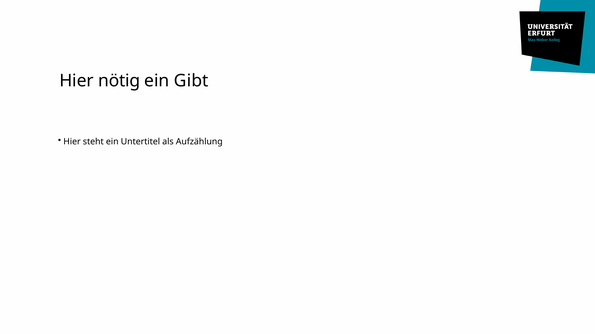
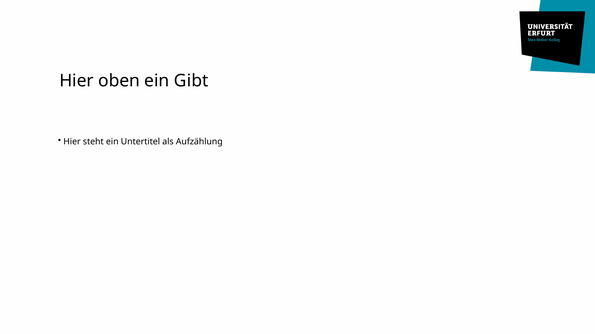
nötig: nötig -> oben (119, 81)
